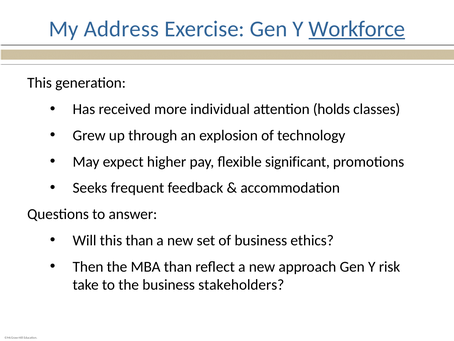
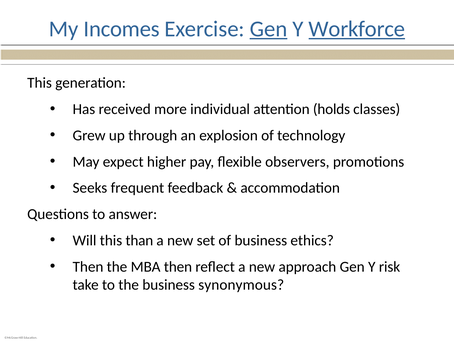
Address: Address -> Incomes (122, 29)
Gen underline: none -> present (269, 29)
significant: significant -> observers (297, 161)
MBA than: than -> then (178, 266)
stakeholders: stakeholders -> synonymous (241, 285)
